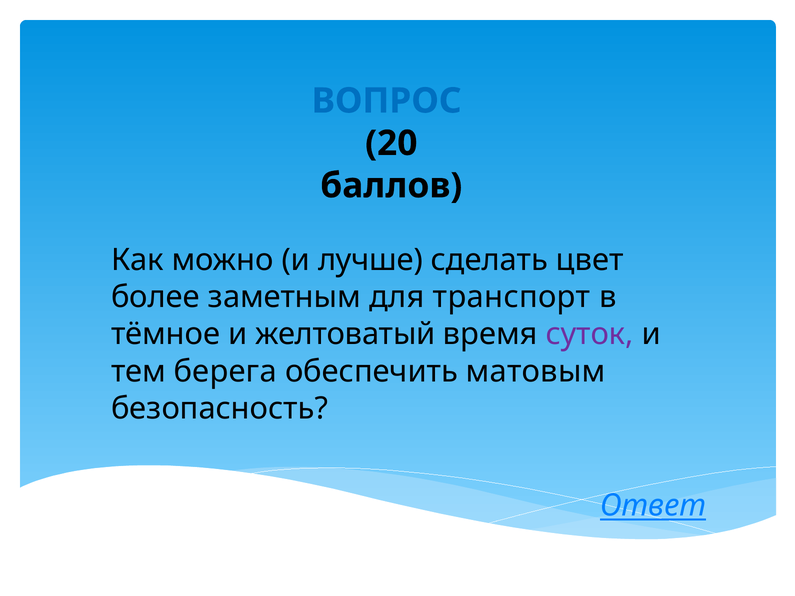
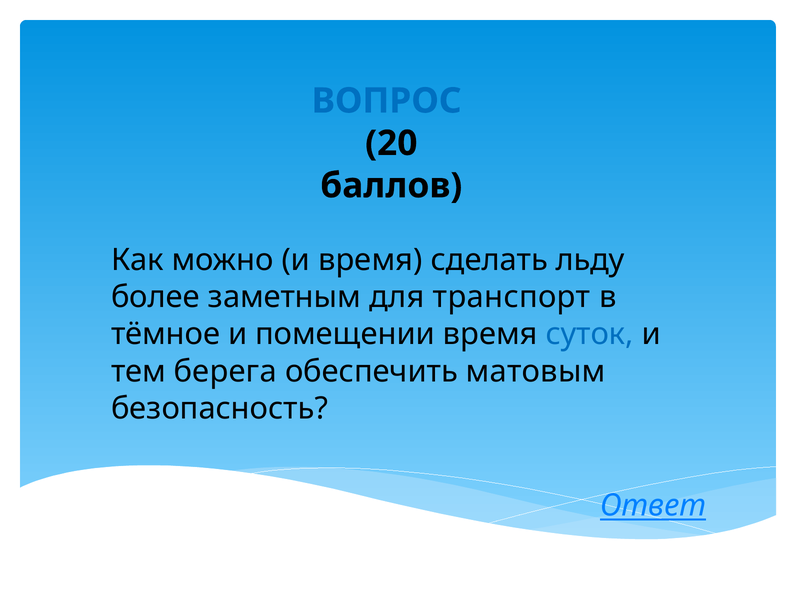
и лучше: лучше -> время (370, 260)
цвет: цвет -> льду (590, 260)
желтоватый: желтоватый -> помещении (345, 334)
суток colour: purple -> blue (590, 334)
